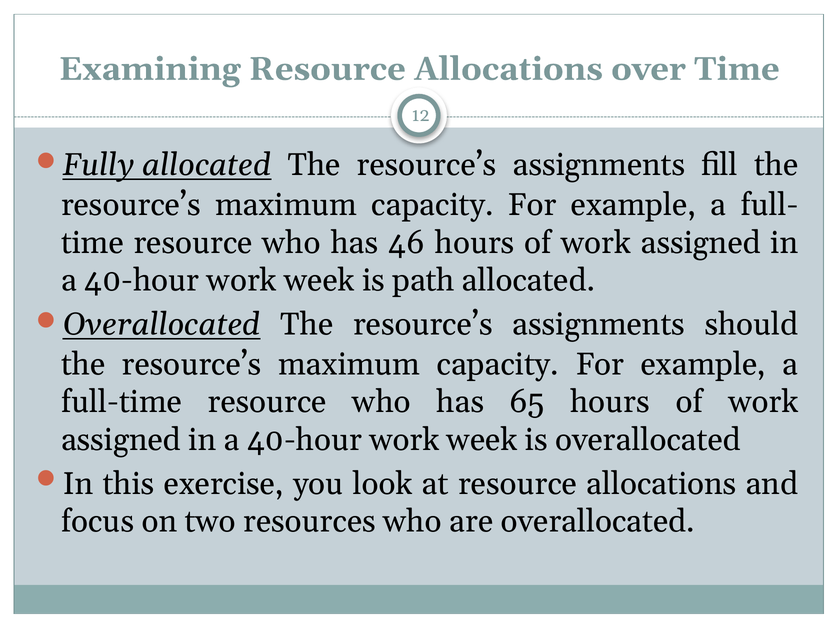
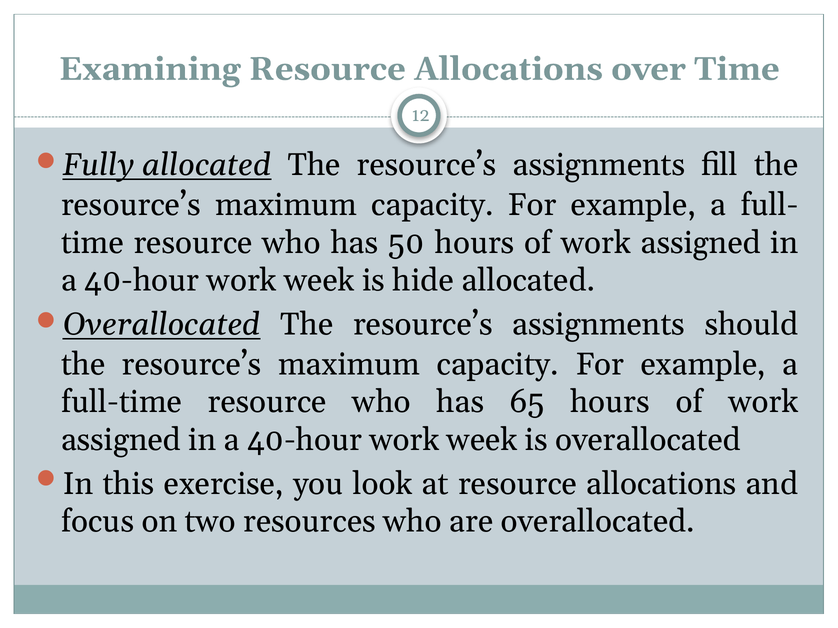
46: 46 -> 50 (406, 243)
path: path -> hide (423, 281)
